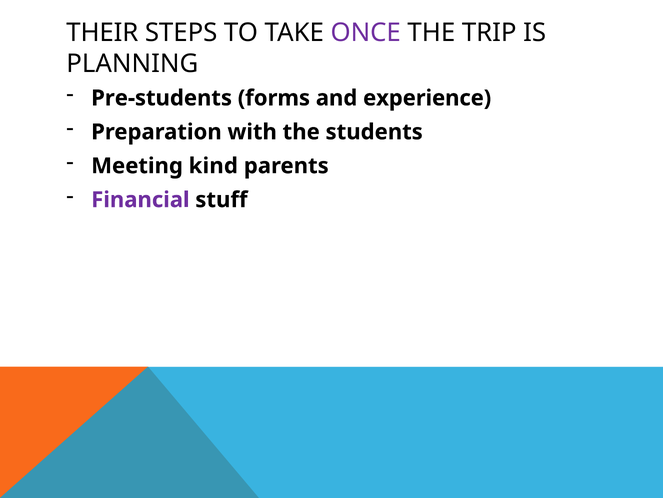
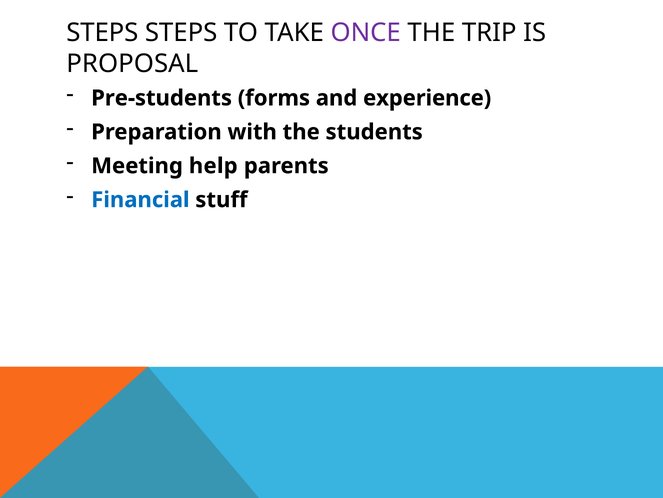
THEIR: THEIR -> STEPS (102, 33)
PLANNING: PLANNING -> PROPOSAL (132, 64)
kind: kind -> help (213, 166)
Financial colour: purple -> blue (140, 200)
